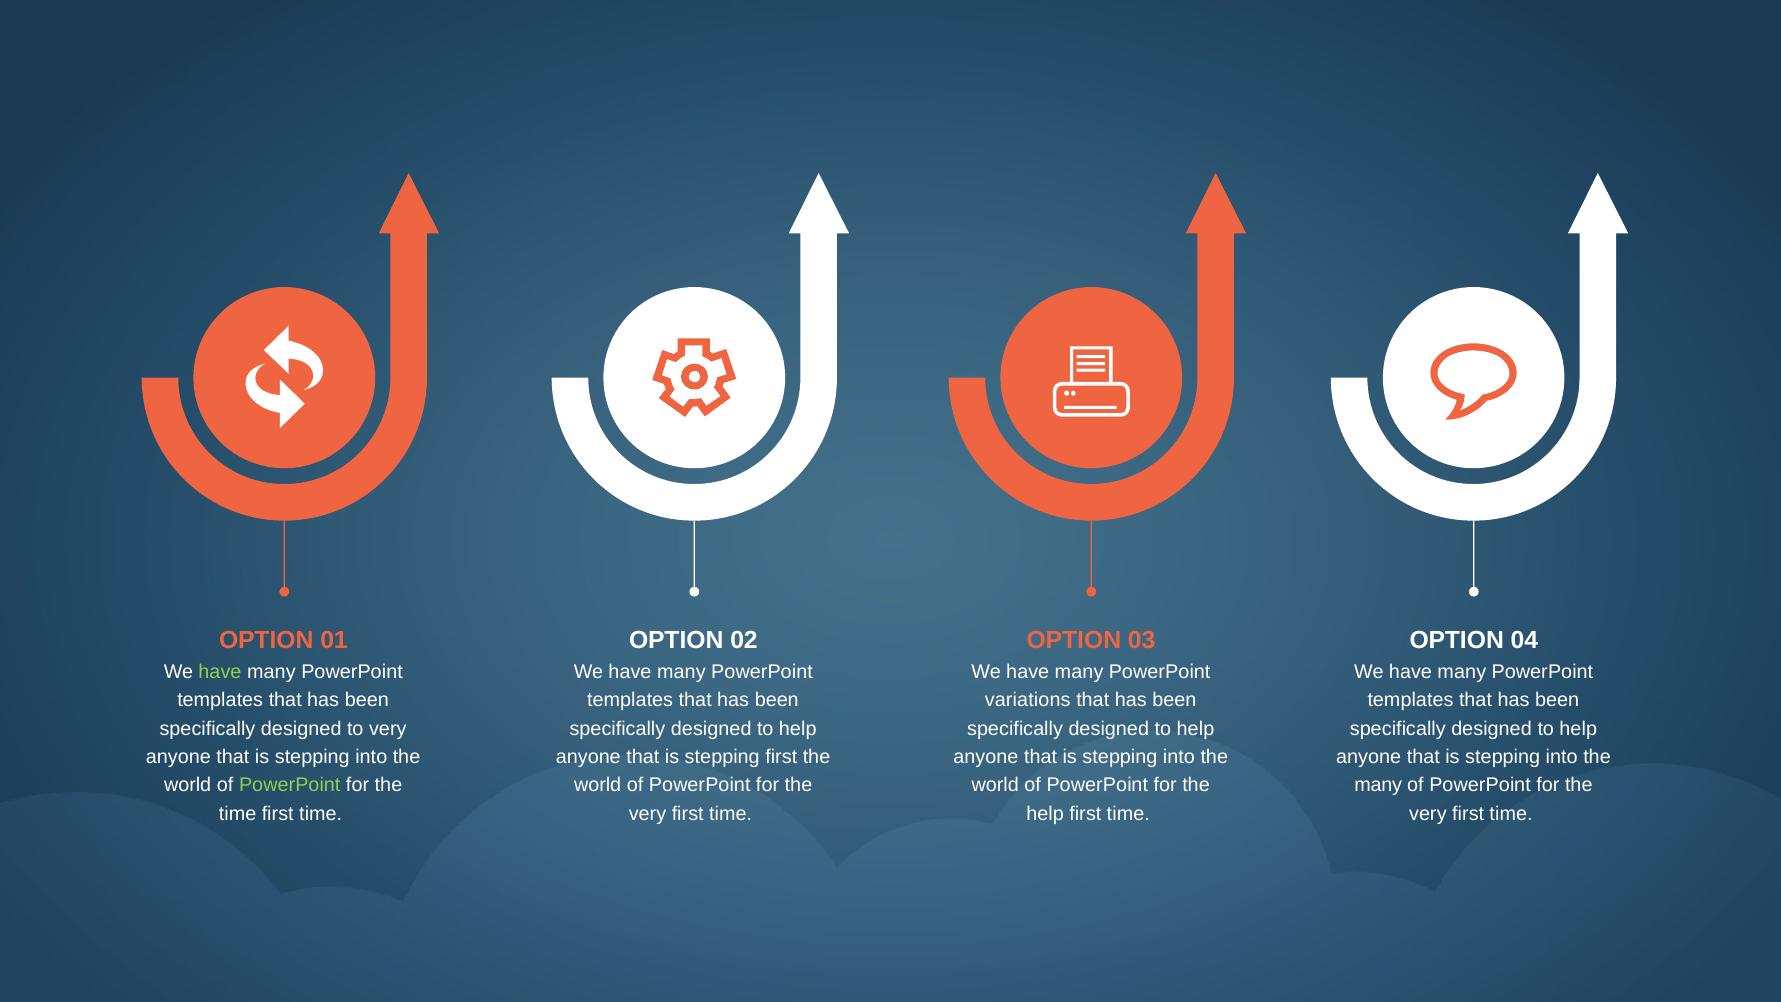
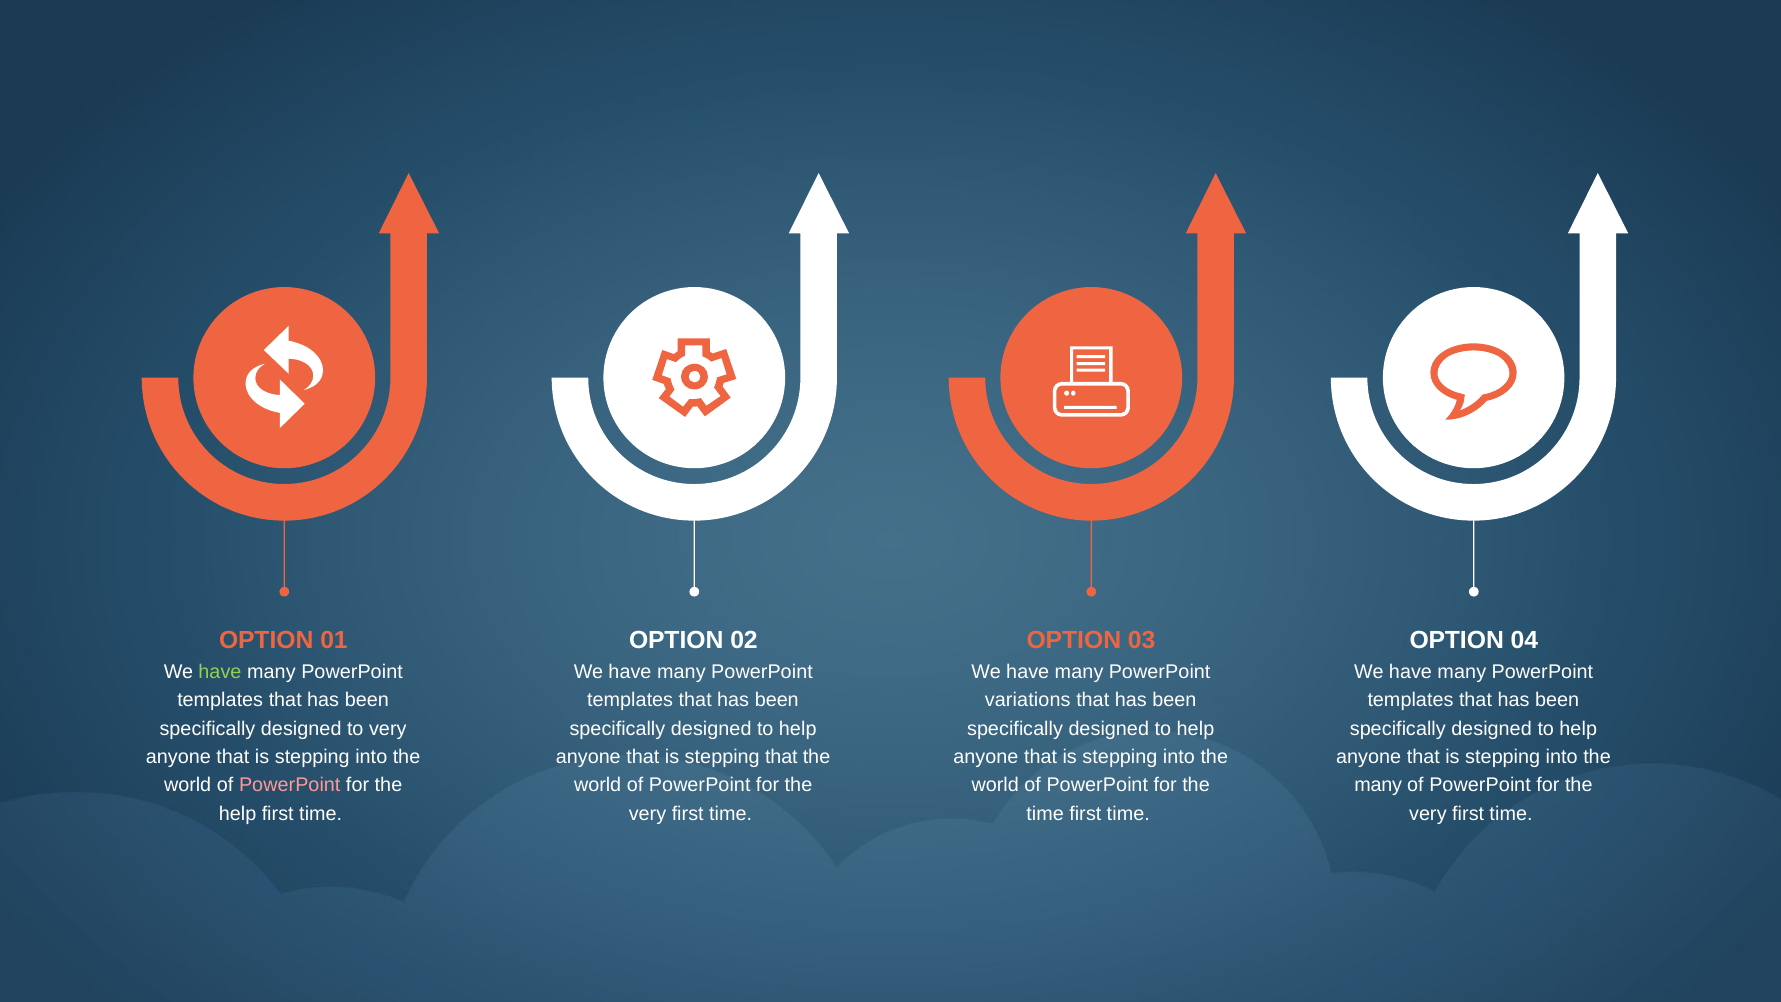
stepping first: first -> that (781, 757)
PowerPoint colour: light green -> pink (290, 785)
time: time -> help (238, 814)
help: help -> time (1045, 814)
